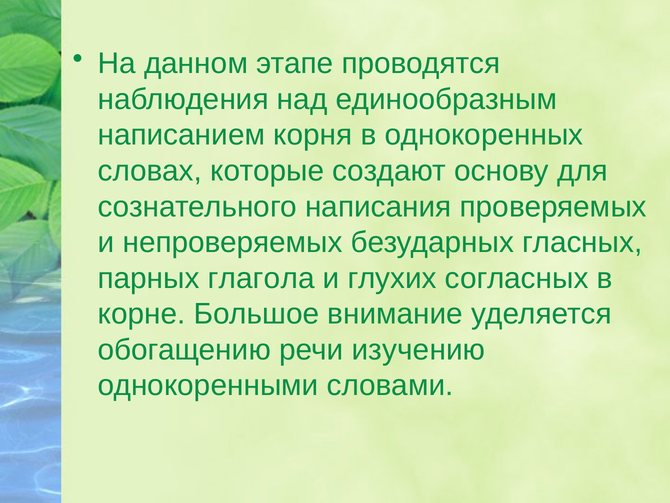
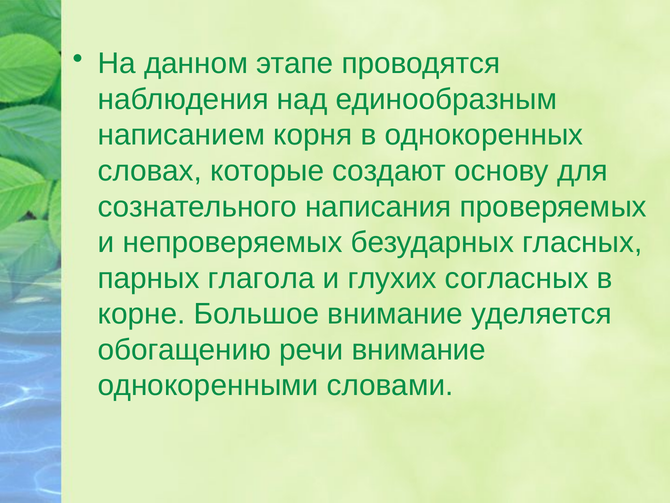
речи изучению: изучению -> внимание (419, 349)
